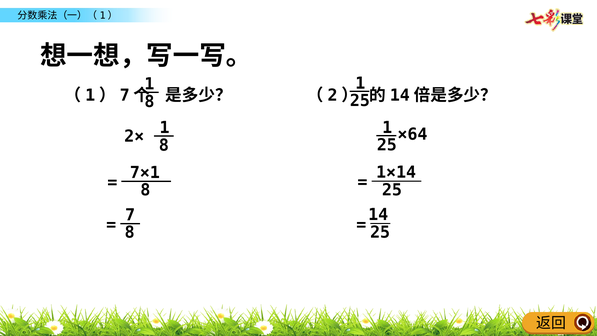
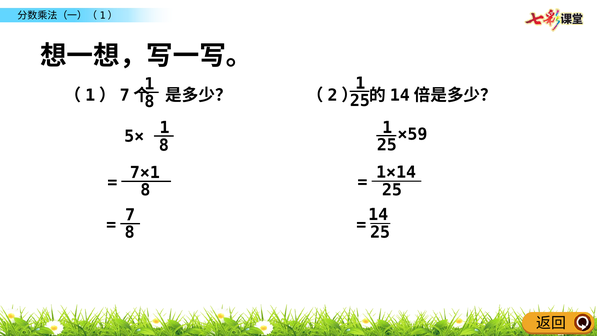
×64: ×64 -> ×59 (412, 134)
2×: 2× -> 5× (134, 136)
